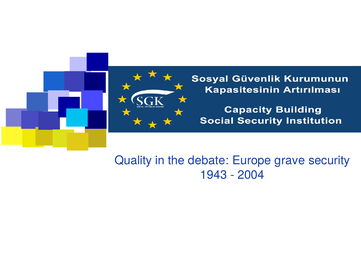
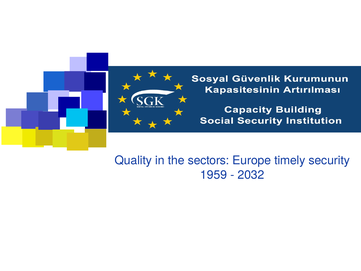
debate: debate -> sectors (209, 160)
grave: grave -> timely (290, 160)
1943: 1943 -> 1959 (214, 175)
2004: 2004 -> 2032 (251, 175)
